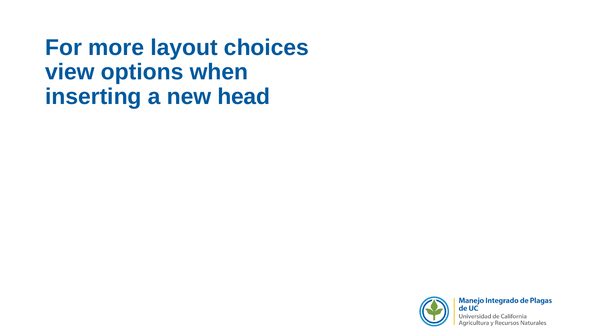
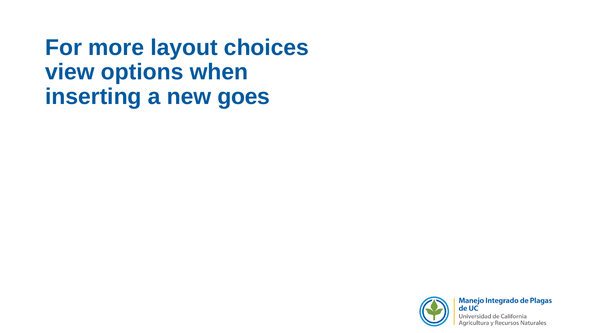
head: head -> goes (244, 97)
